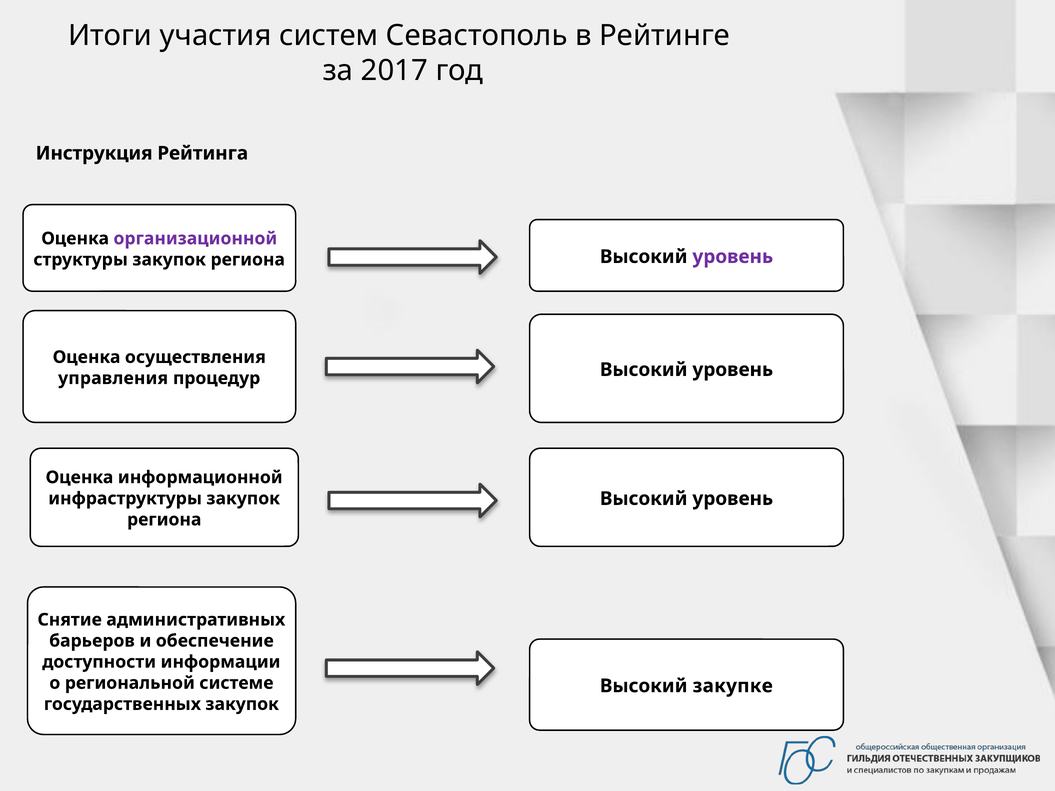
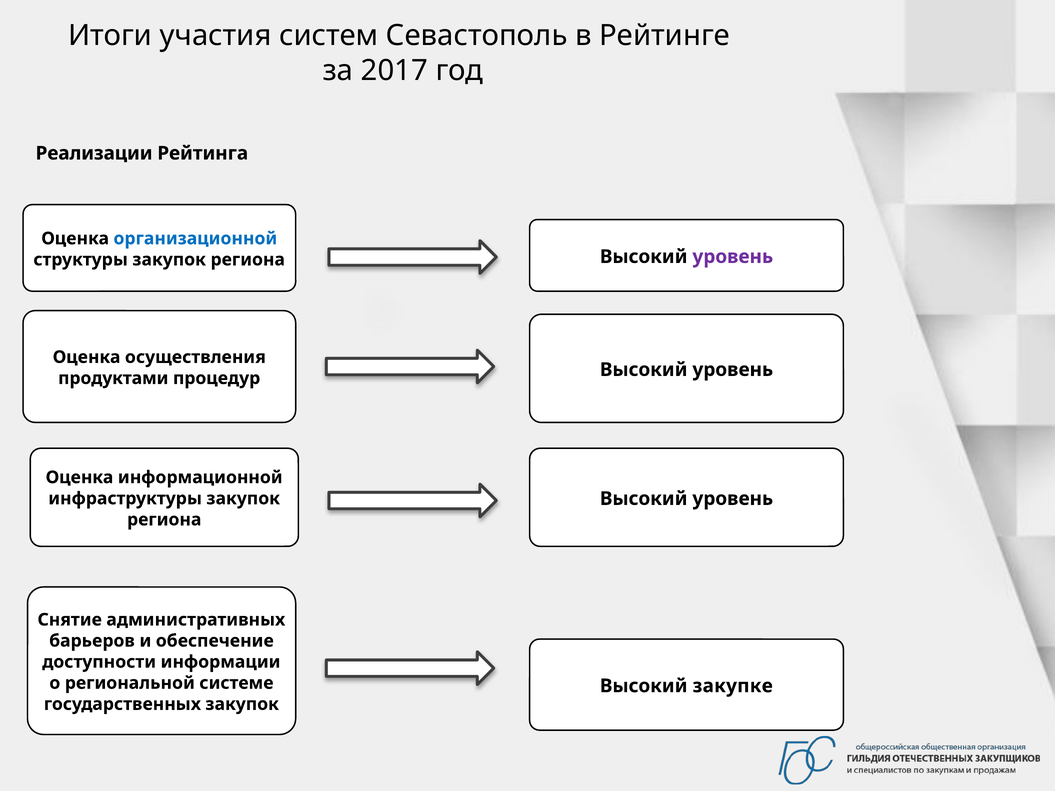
Инструкция: Инструкция -> Реализации (94, 153)
организационной colour: purple -> blue (195, 239)
управления: управления -> продуктами (113, 378)
